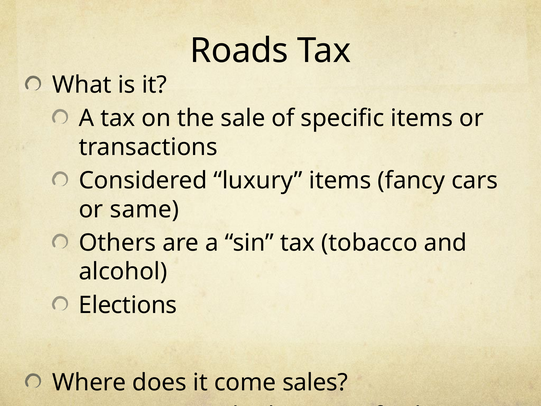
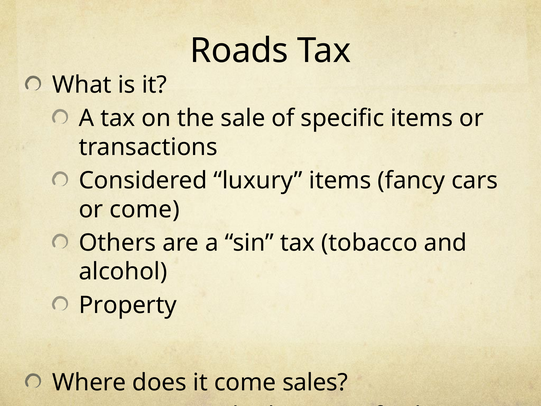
or same: same -> come (145, 209)
Elections: Elections -> Property (128, 305)
